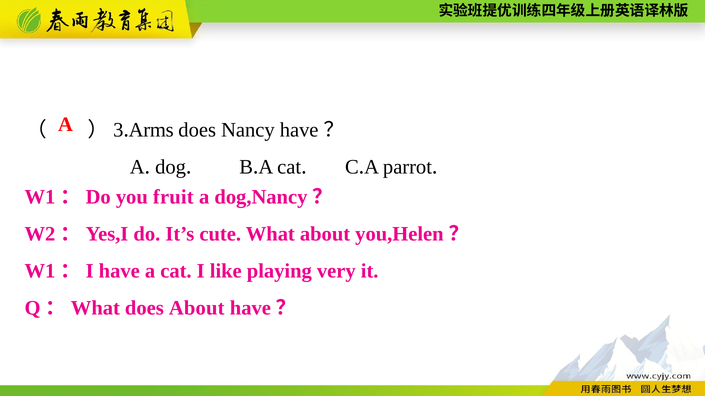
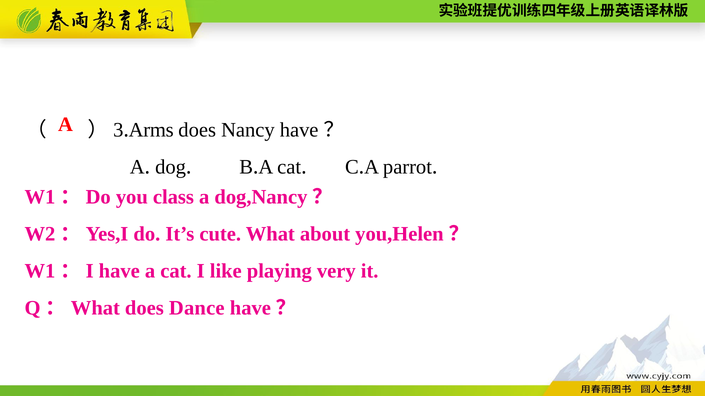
fruit: fruit -> class (173, 197)
does About: About -> Dance (197, 308)
